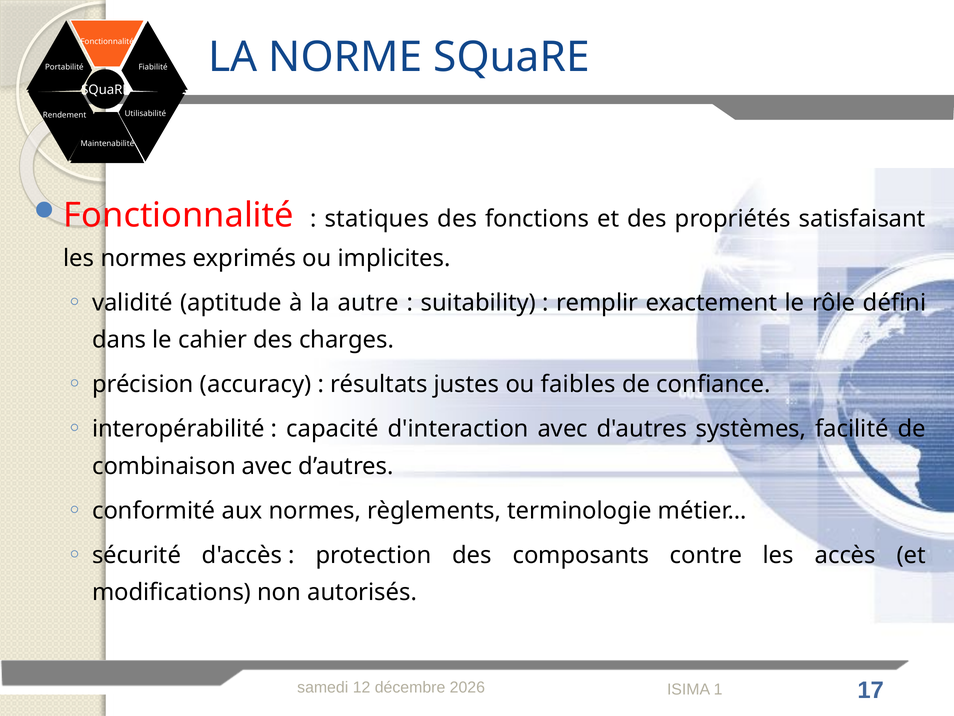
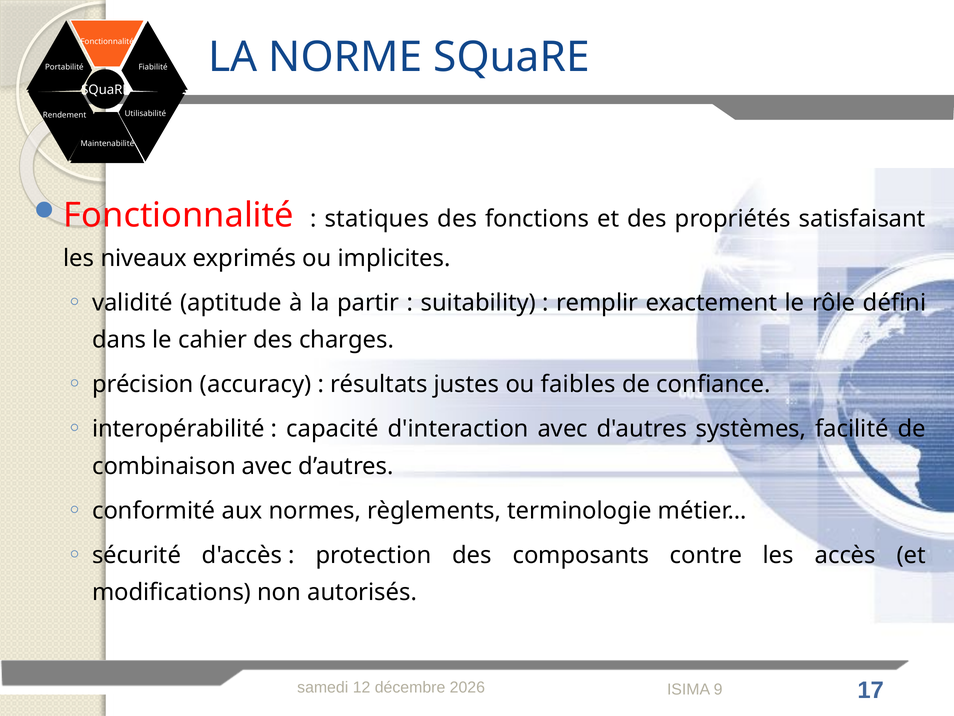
les normes: normes -> niveaux (144, 258)
autre: autre -> partir (368, 303)
1: 1 -> 9 (718, 689)
